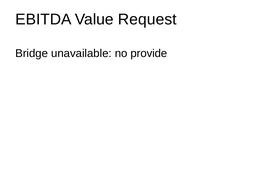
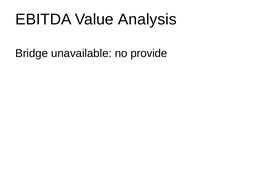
Request: Request -> Analysis (147, 19)
